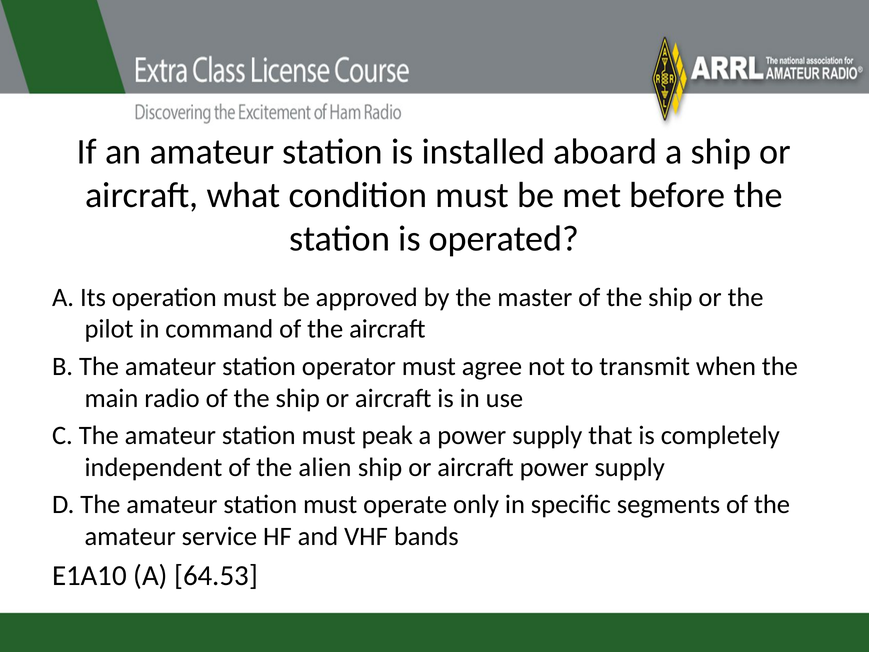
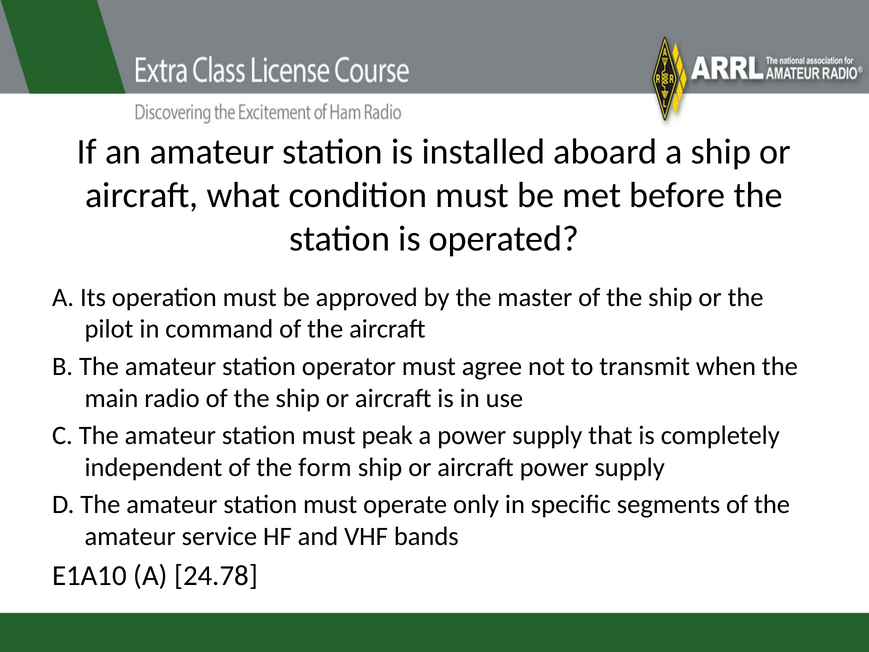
alien: alien -> form (325, 467)
64.53: 64.53 -> 24.78 (216, 575)
